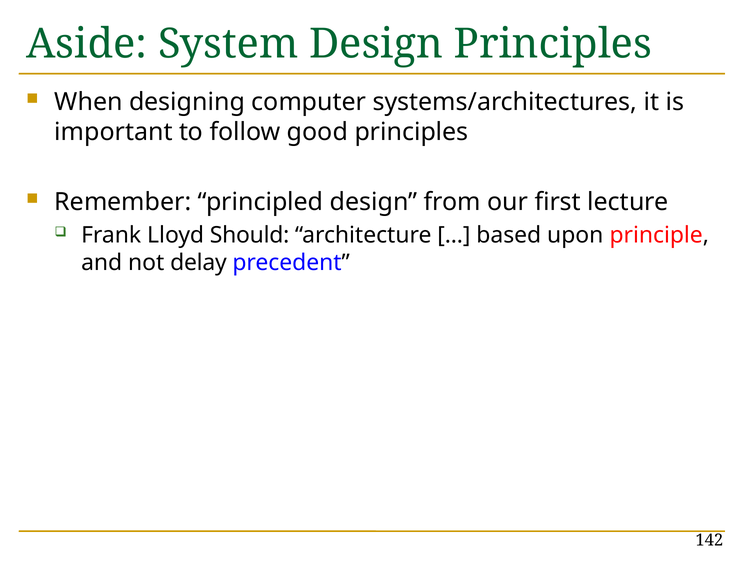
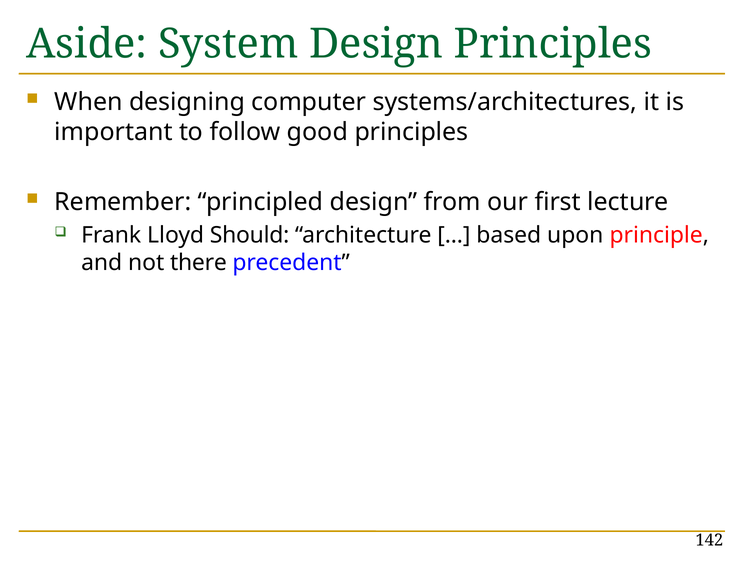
delay: delay -> there (198, 263)
